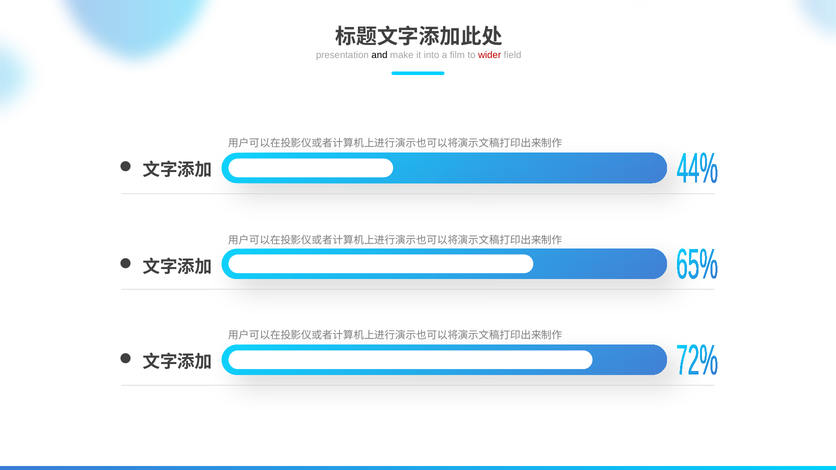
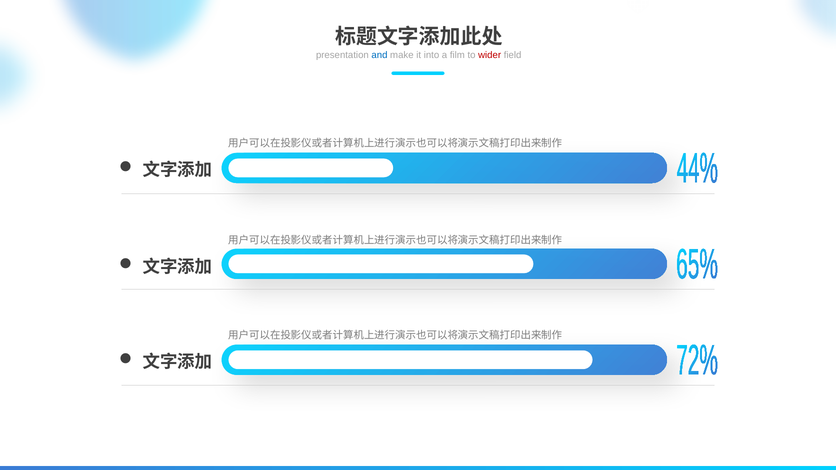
and colour: black -> blue (379, 55)
